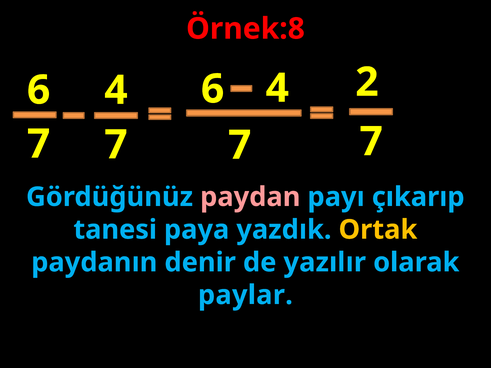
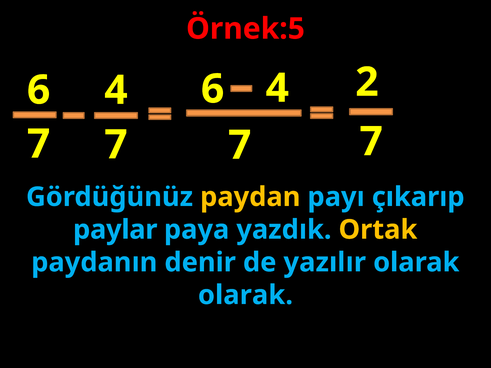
Örnek:8: Örnek:8 -> Örnek:5 (245, 29)
paydan colour: pink -> yellow (250, 197)
tanesi: tanesi -> paylar (115, 230)
paylar: paylar -> olarak (245, 295)
